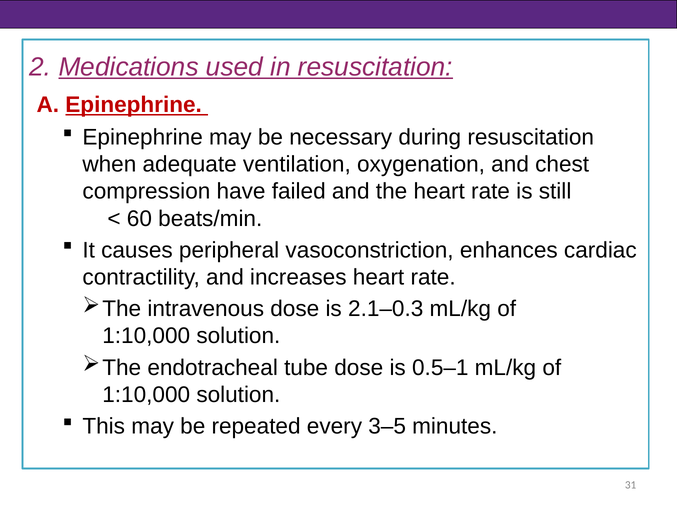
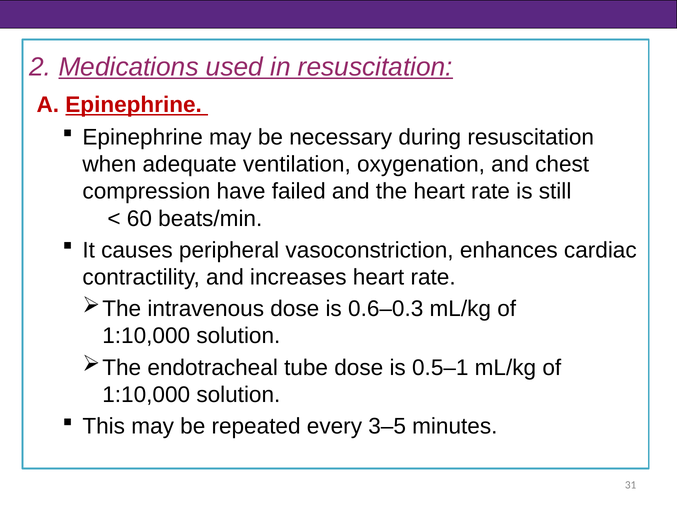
2.1–0.3: 2.1–0.3 -> 0.6–0.3 (386, 309)
